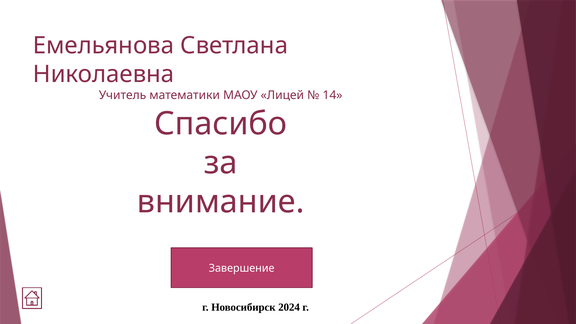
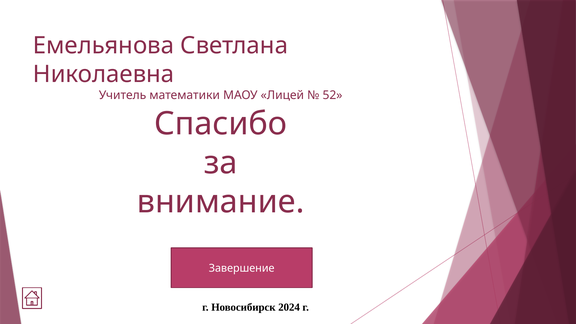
14: 14 -> 52 (332, 95)
